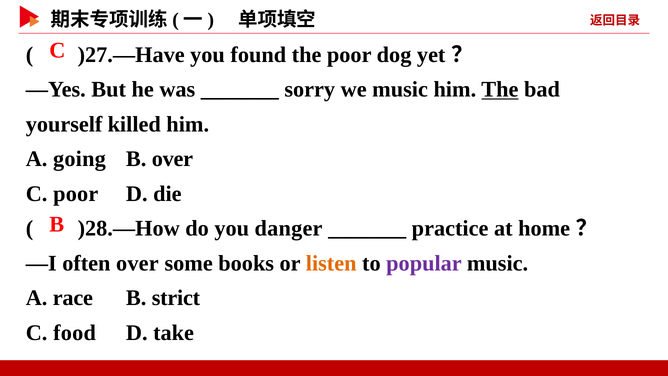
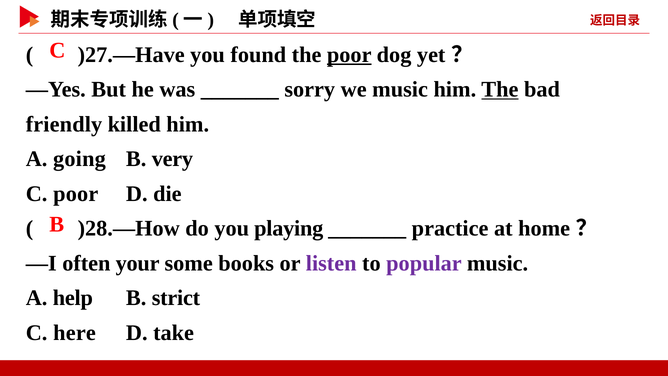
poor underline: none -> present (349, 55)
yourself: yourself -> friendly (64, 124)
B over: over -> very (172, 159)
danger: danger -> playing (289, 228)
often over: over -> your (138, 263)
listen colour: orange -> purple (331, 263)
race: race -> help (73, 298)
food: food -> here (75, 332)
